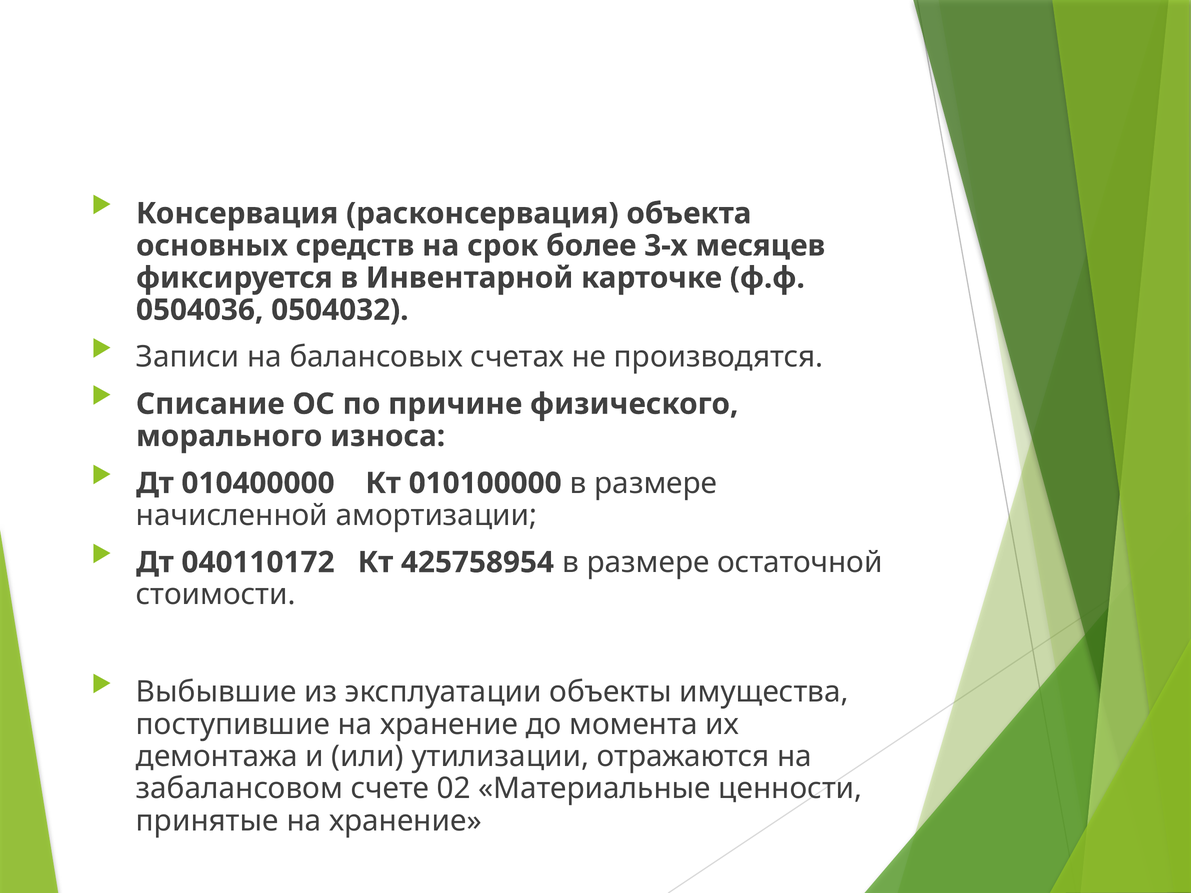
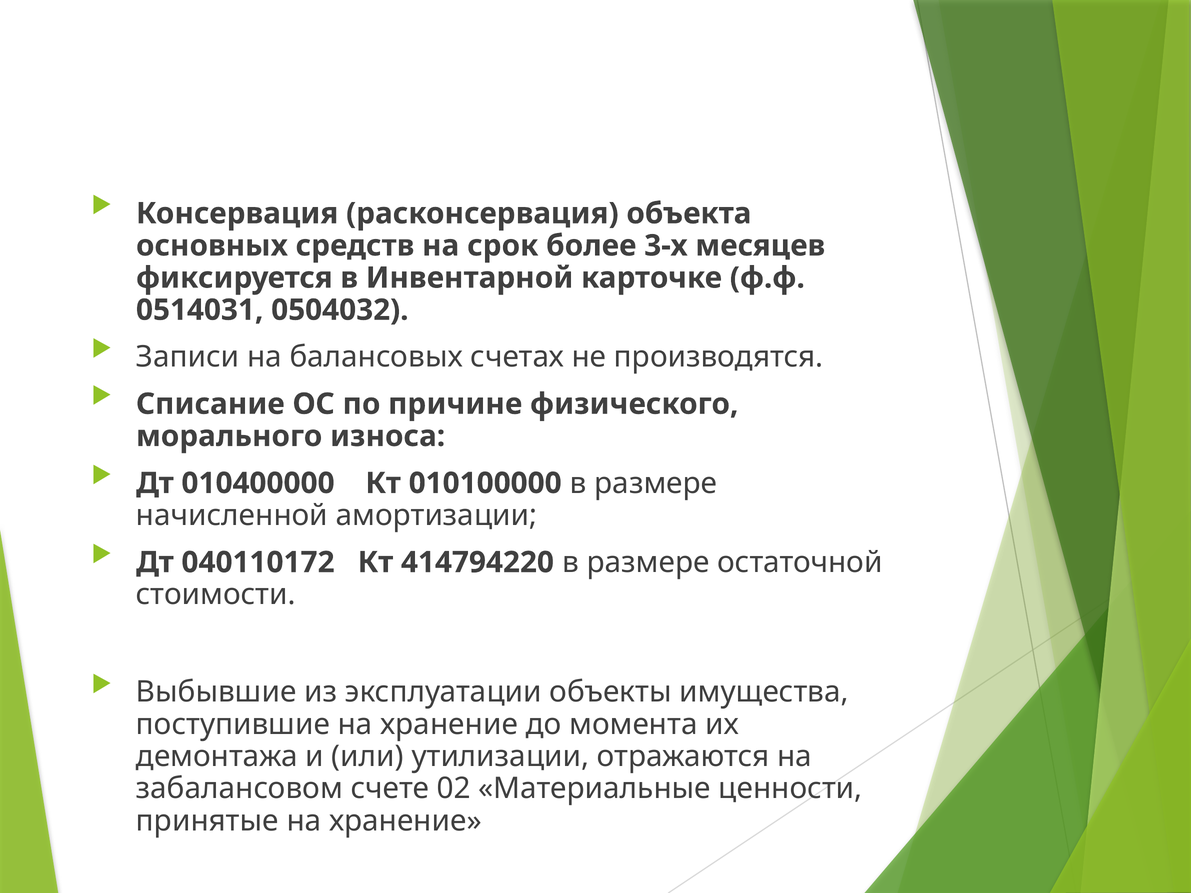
0504036: 0504036 -> 0514031 (200, 310)
425758954: 425758954 -> 414794220 (477, 563)
